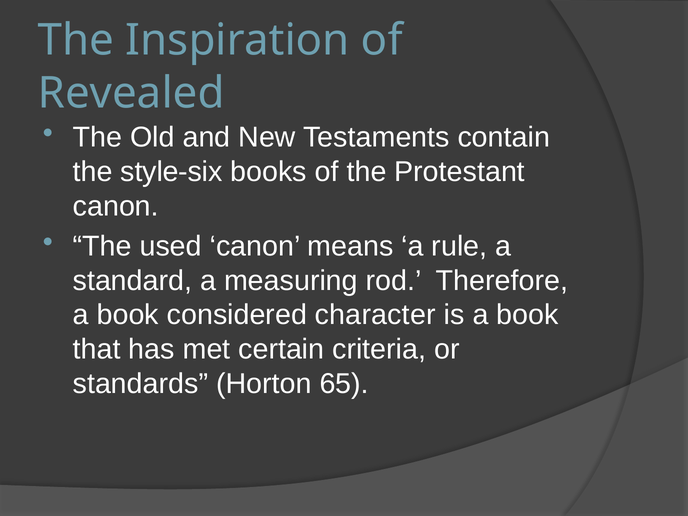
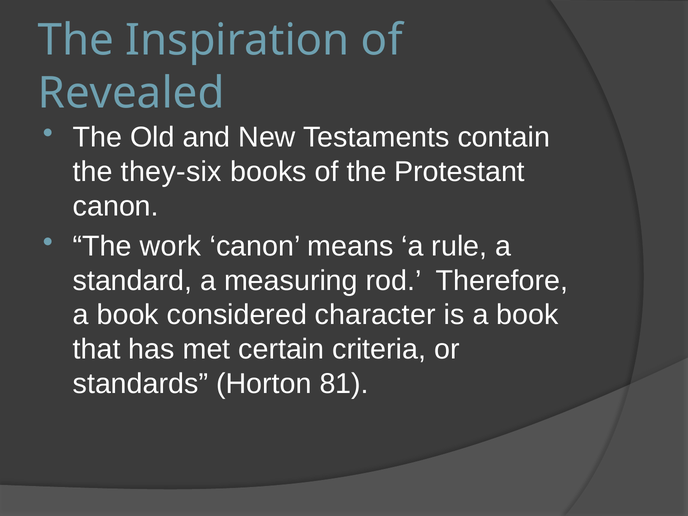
style-six: style-six -> they-six (171, 172)
used: used -> work (171, 246)
65: 65 -> 81 (344, 384)
